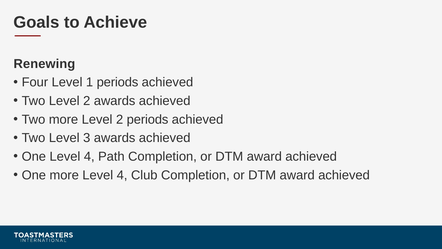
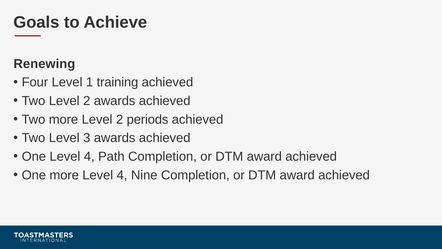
1 periods: periods -> training (117, 82)
Club: Club -> Nine (144, 175)
